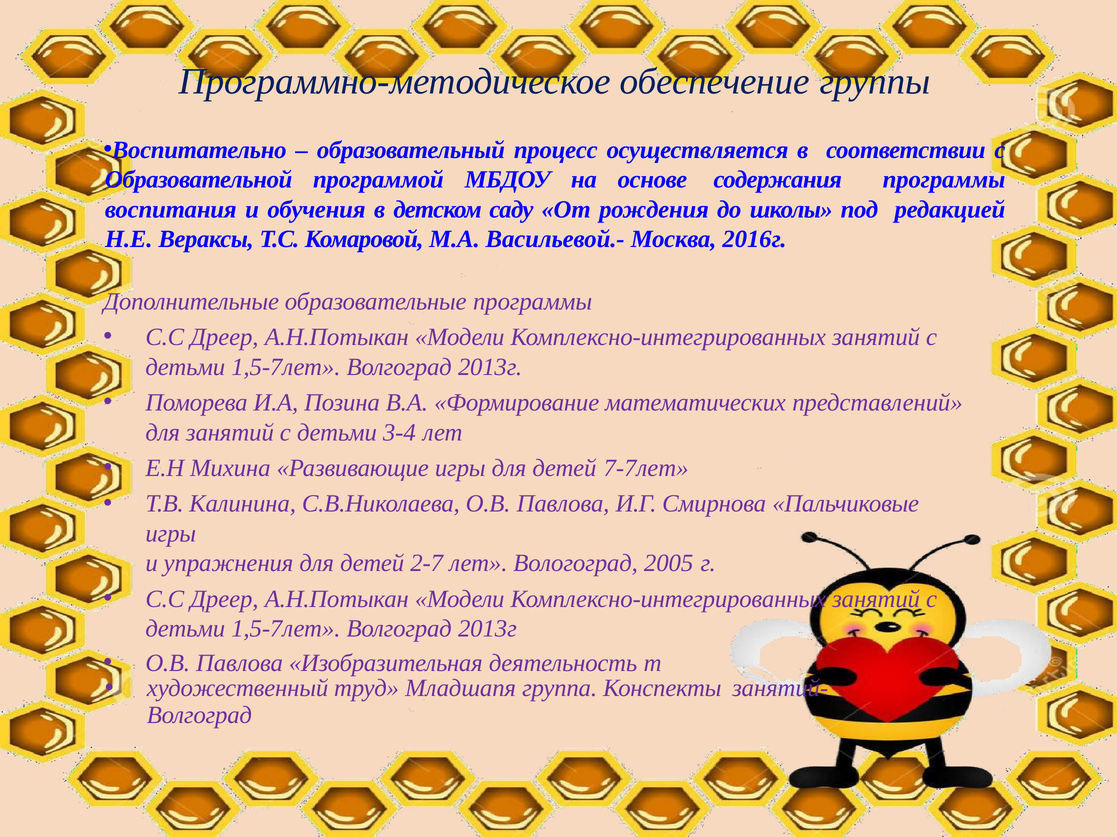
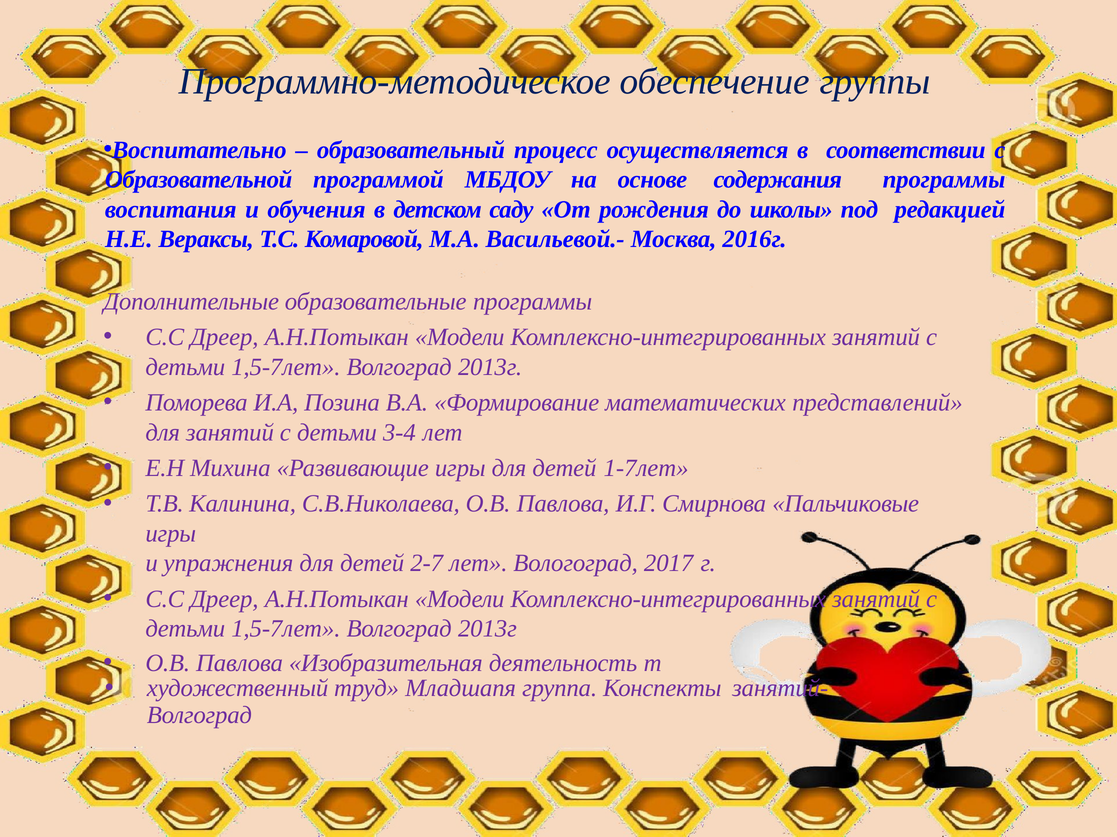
7-7лет: 7-7лет -> 1-7лет (646, 469)
2005: 2005 -> 2017 (669, 564)
